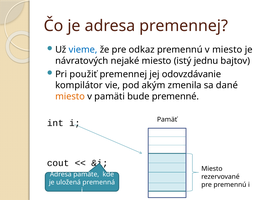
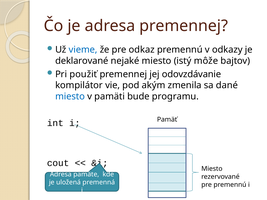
v miesto: miesto -> odkazy (227, 50)
návratových: návratových -> deklarované (82, 61)
jednu: jednu -> môže (206, 61)
miesto colour: orange -> blue (70, 97)
premenné: premenné -> programu (175, 97)
